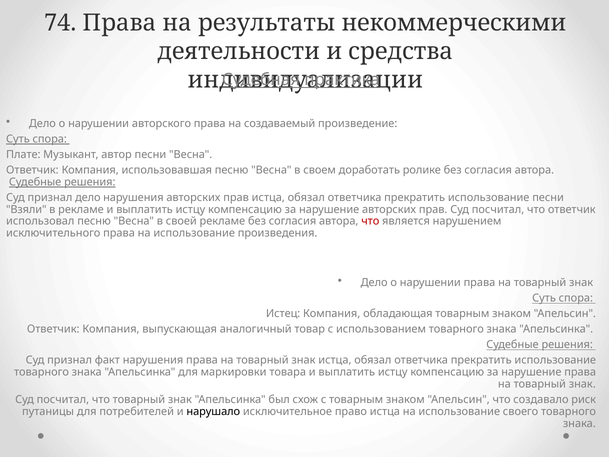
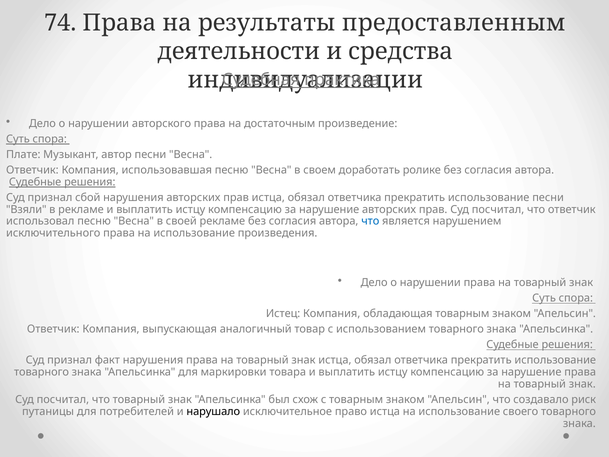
некоммерческими: некоммерческими -> предоставленным (454, 23)
создаваемый: создаваемый -> достаточным (280, 123)
признал дело: дело -> сбой (88, 197)
что colour: red -> blue (370, 221)
